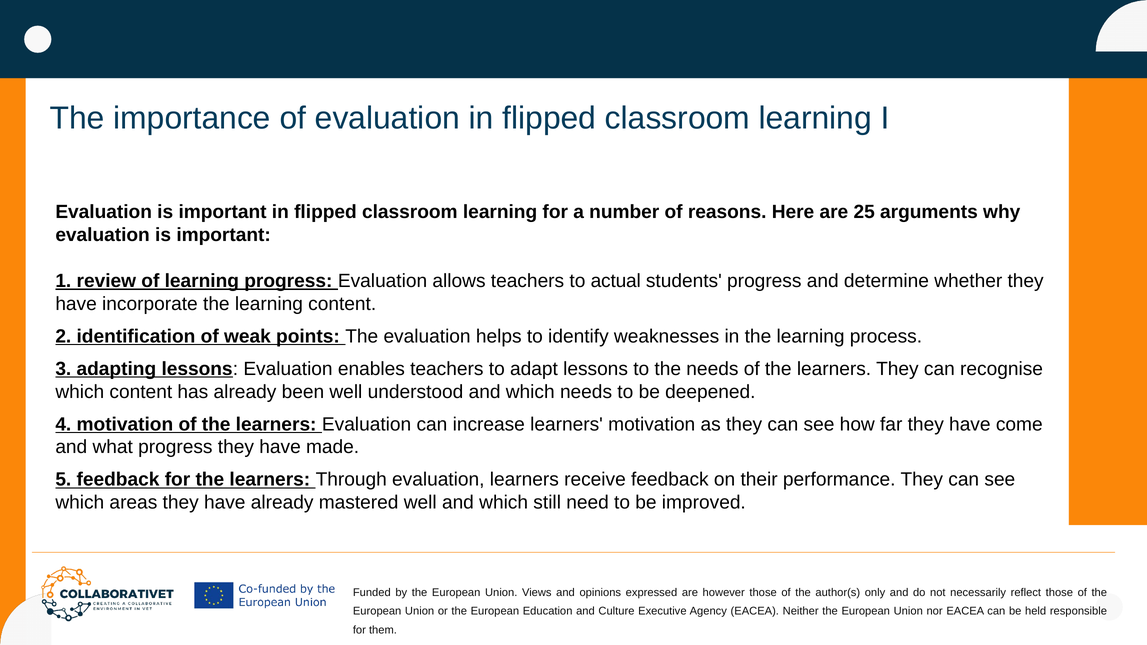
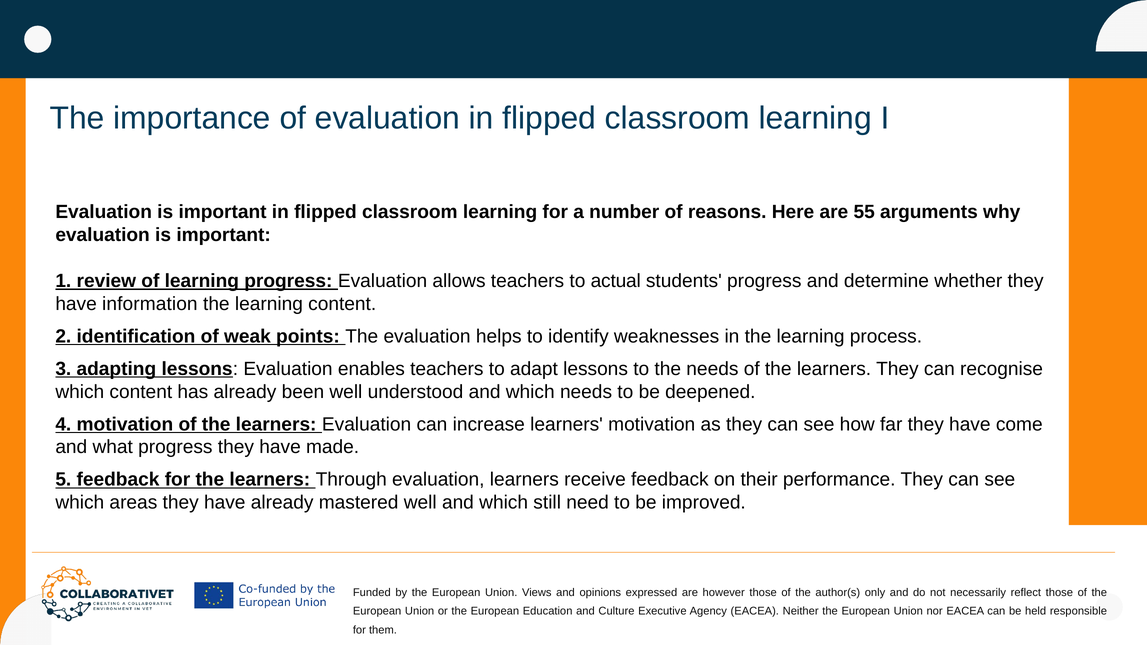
25: 25 -> 55 (864, 212)
incorporate: incorporate -> information (150, 304)
